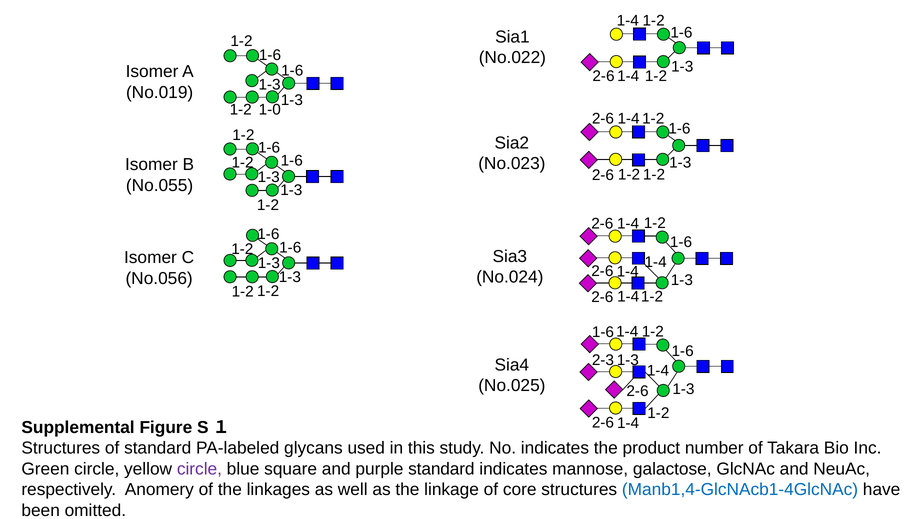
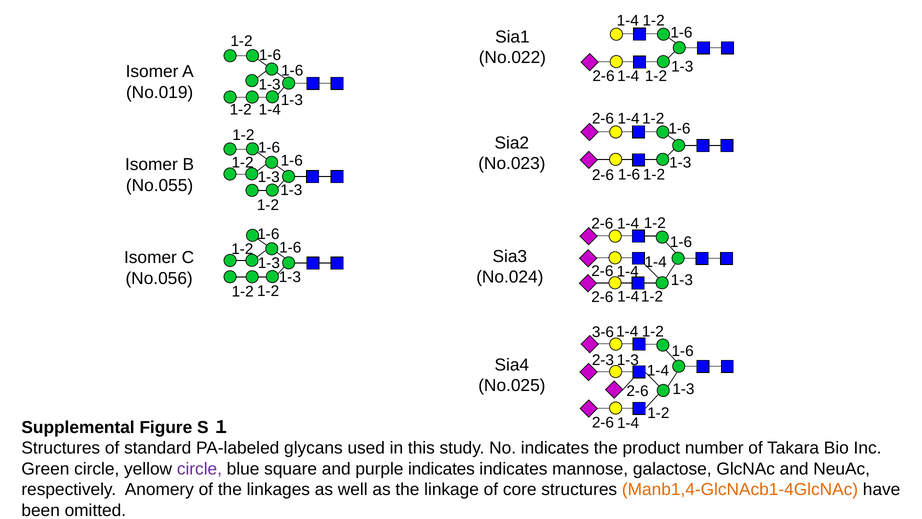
1-0: 1-0 -> 1-4 (270, 110)
1-2: 1-2 -> 1-6 (629, 175)
1-6: 1-6 -> 3-6 (603, 332)
purple standard: standard -> indicates (441, 469)
Manb1,4-GlcNAcb1-4GlcNAc colour: blue -> orange (740, 489)
